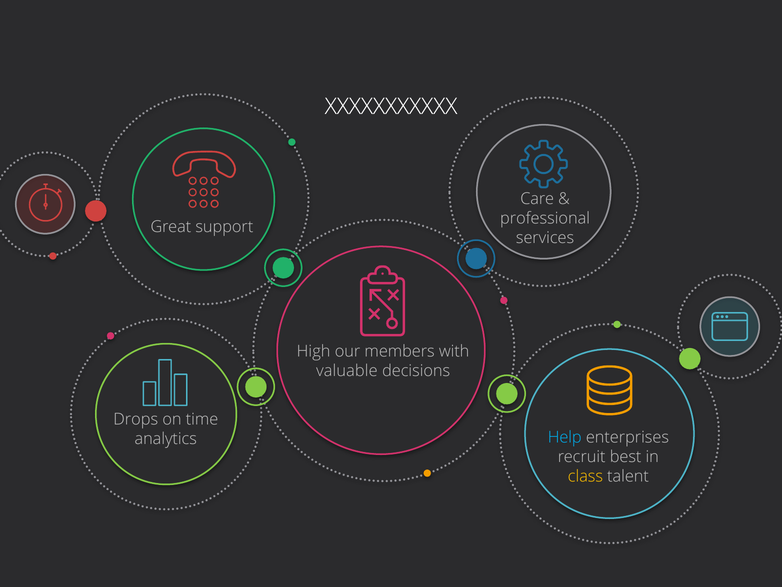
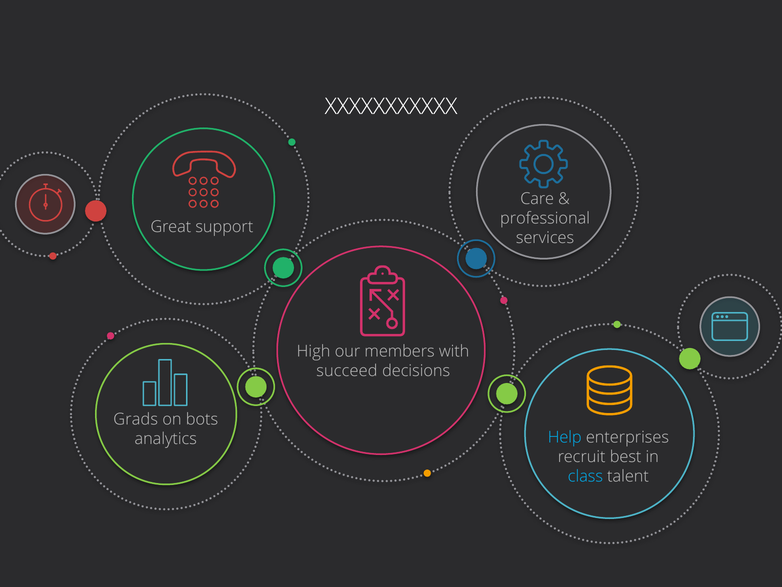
valuable: valuable -> succeed (347, 370)
Drops: Drops -> Grads (136, 419)
time: time -> bots (202, 419)
class colour: yellow -> light blue (585, 476)
